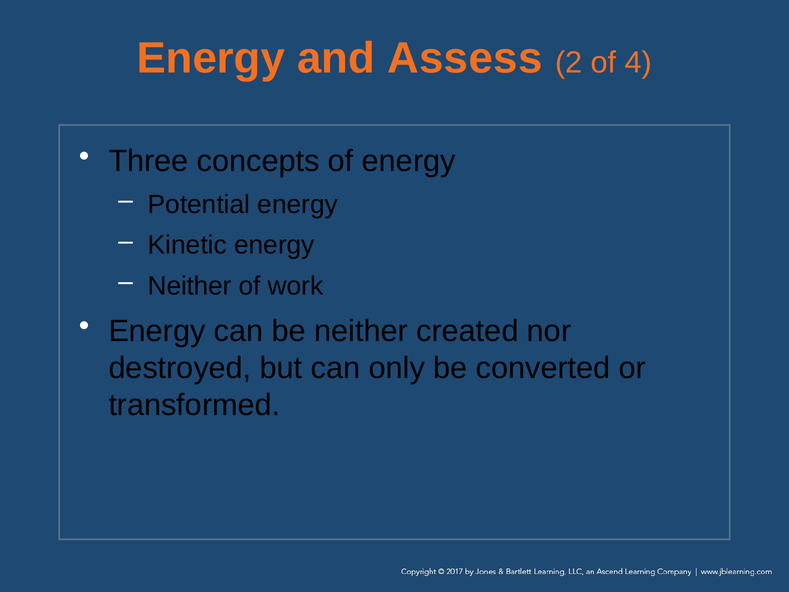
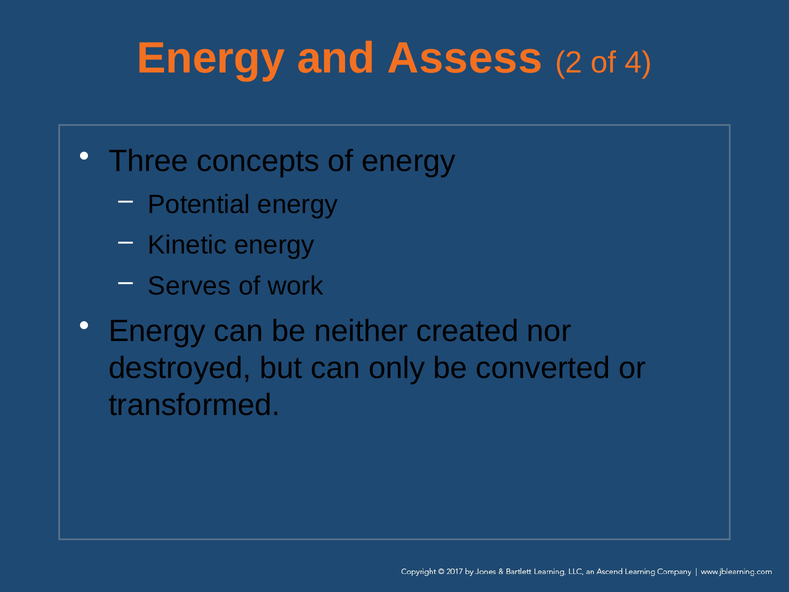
Neither: Neither -> Serves (189, 286)
